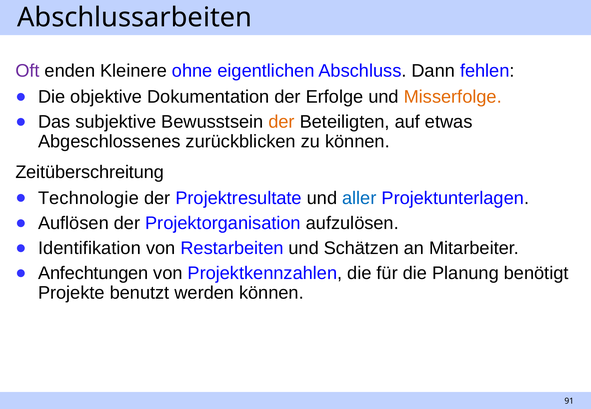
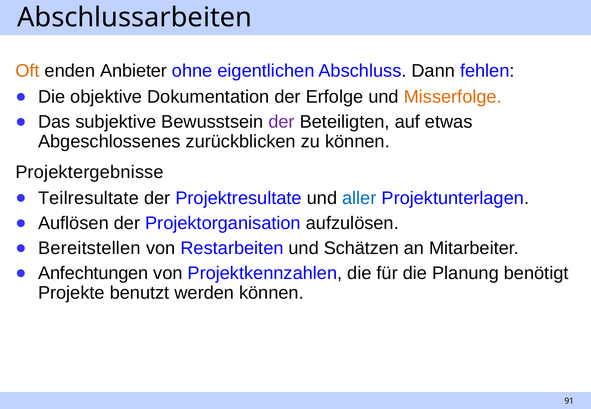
Oft colour: purple -> orange (27, 71)
Kleinere: Kleinere -> Anbieter (134, 71)
der colour: orange -> purple (282, 122)
Zeitüberschreitung: Zeitüberschreitung -> Projektergebnisse (90, 172)
Technologie: Technologie -> Teilresultate (88, 198)
Identifikation: Identifikation -> Bereitstellen (89, 248)
